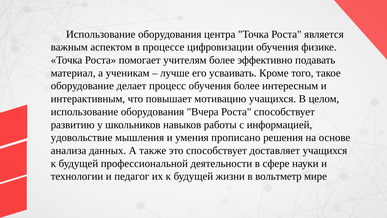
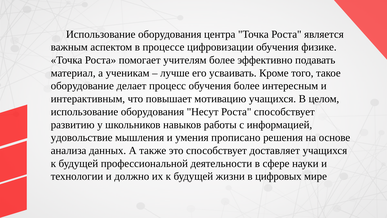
Вчера: Вчера -> Несут (203, 112)
педагог: педагог -> должно (132, 176)
вольтметр: вольтметр -> цифровых (278, 176)
